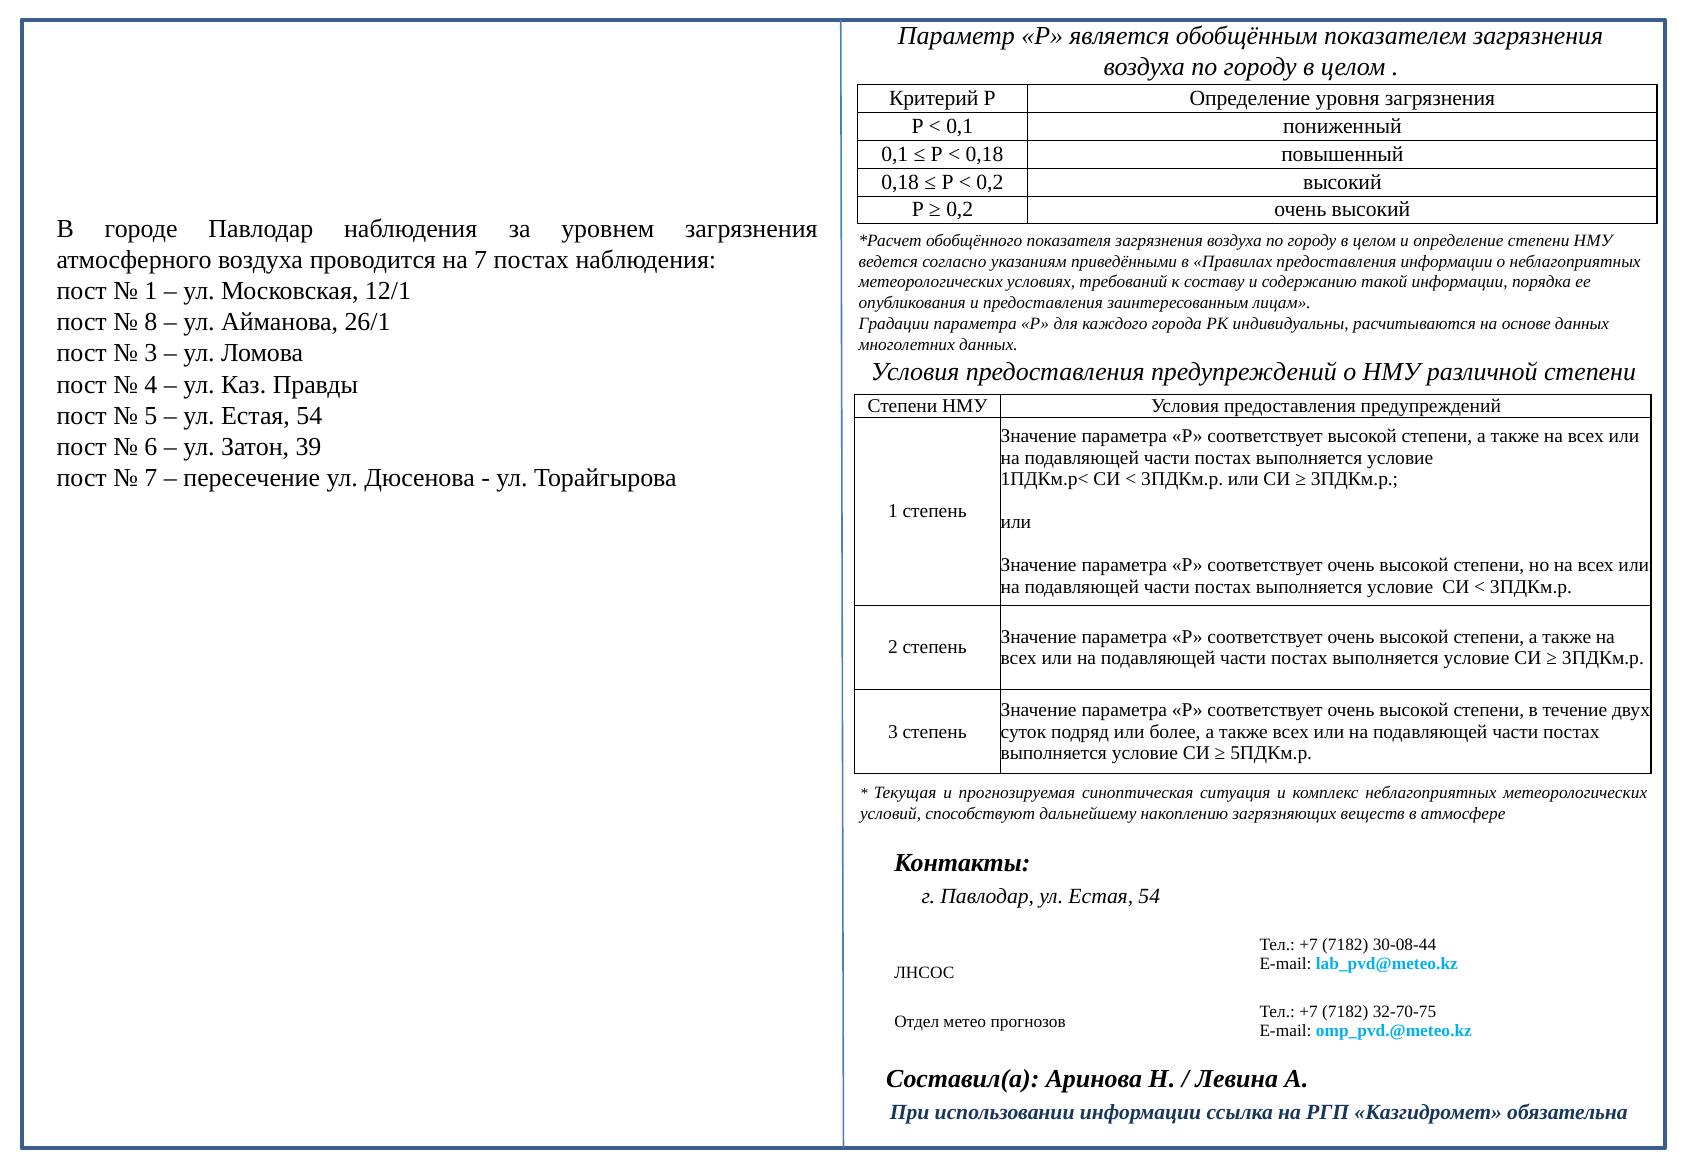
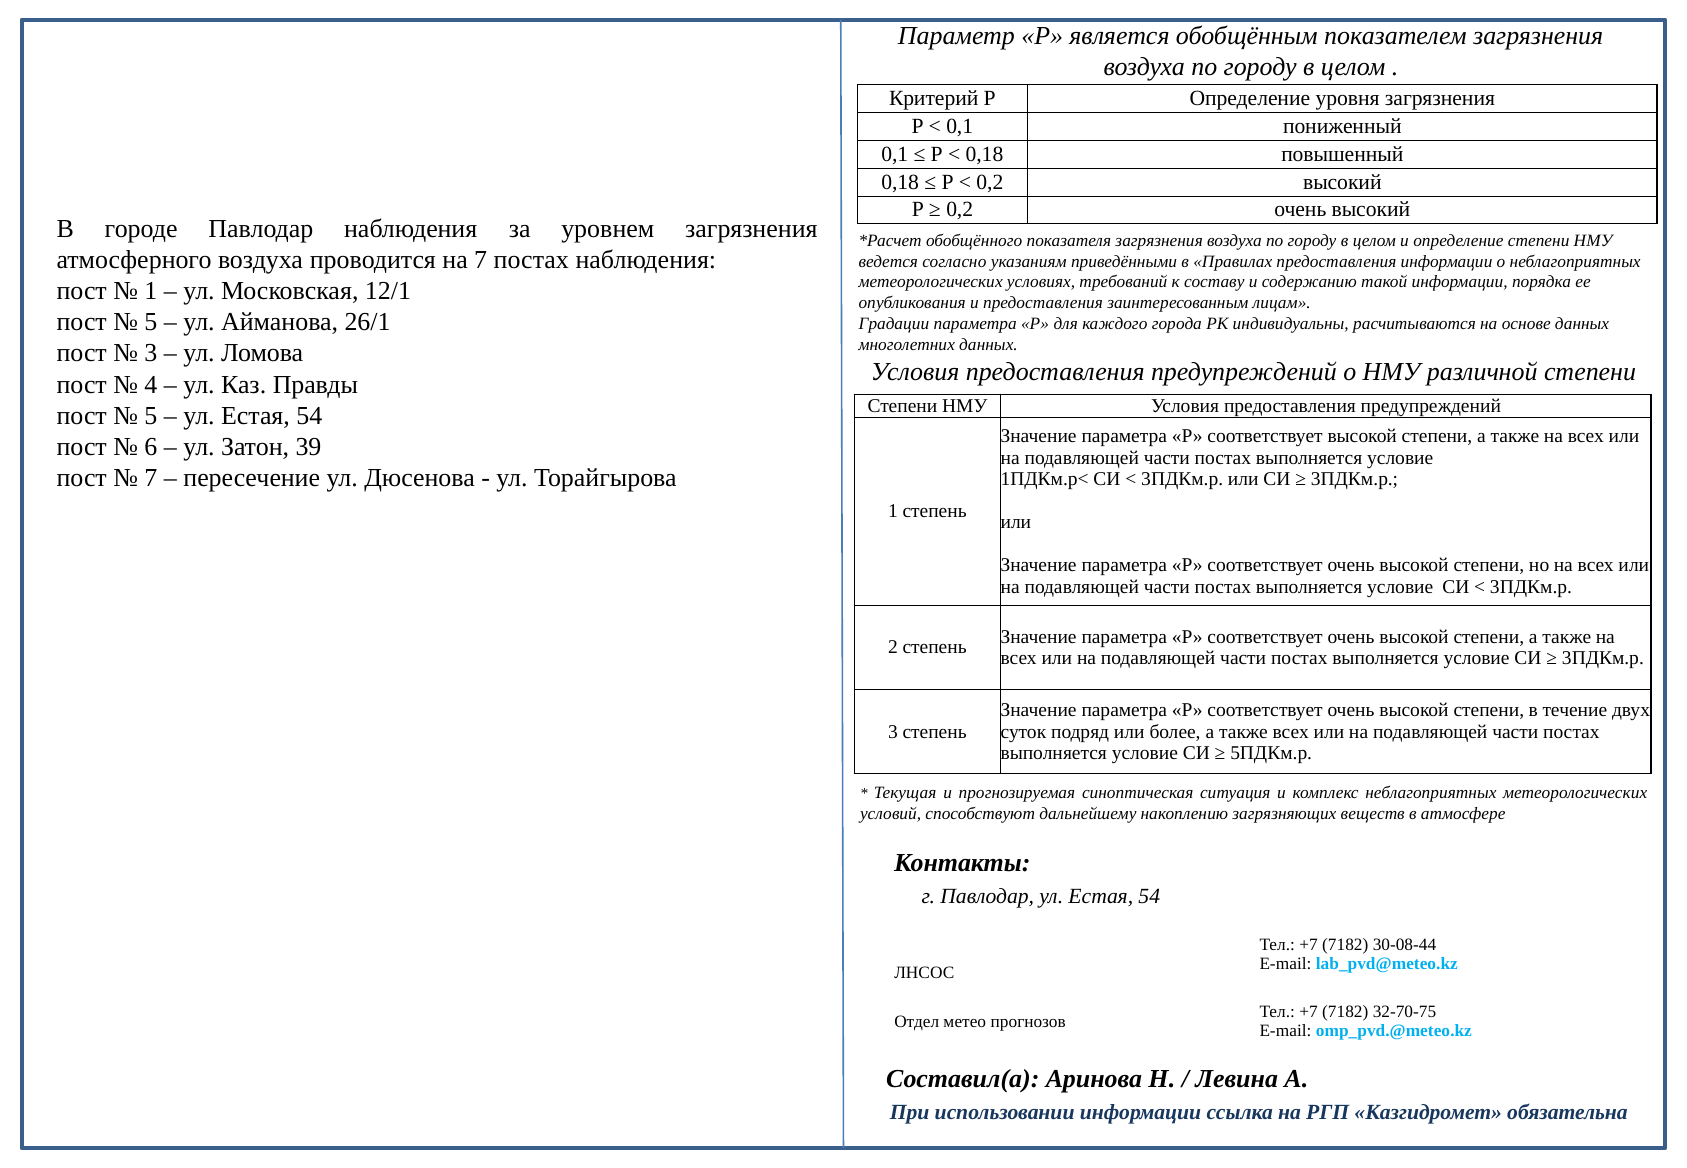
8: 8 -> 5 (151, 322)
